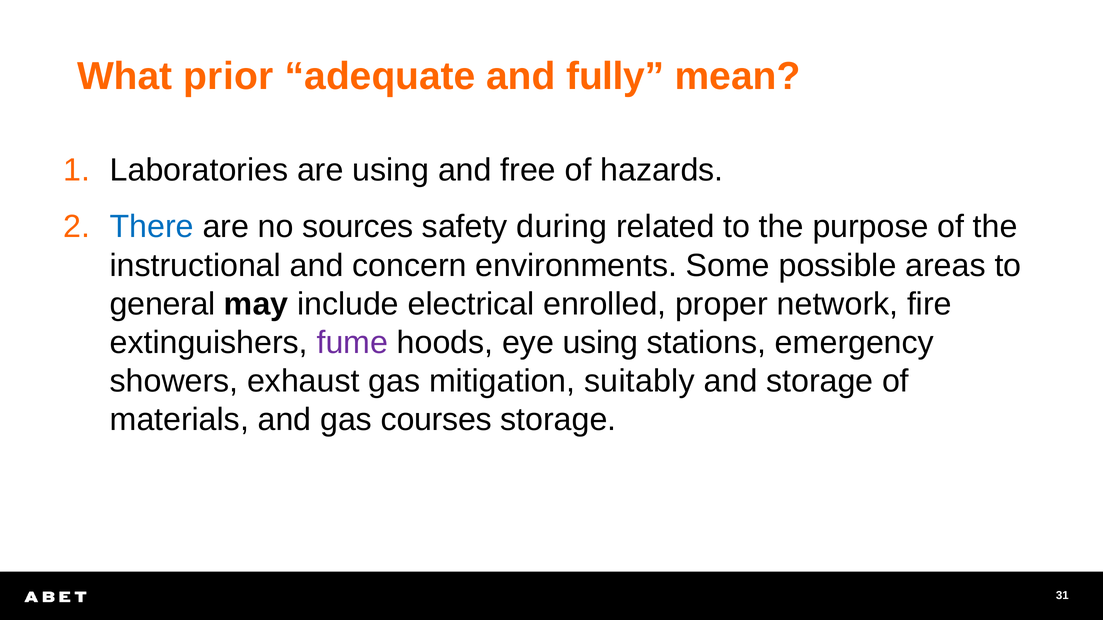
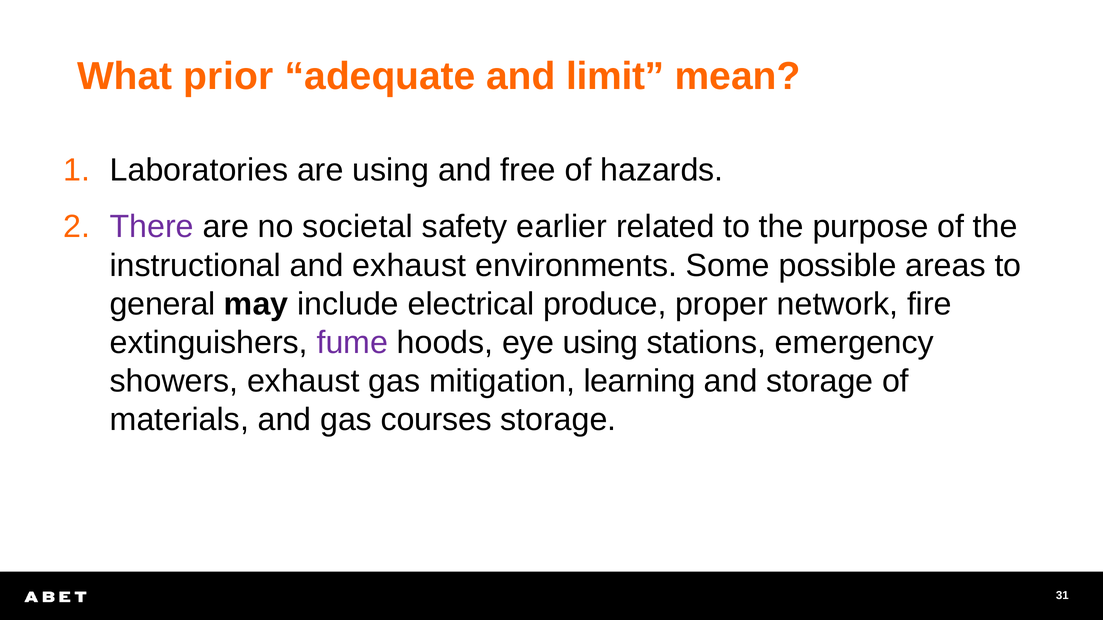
fully: fully -> limit (615, 77)
There colour: blue -> purple (152, 227)
sources: sources -> societal (358, 227)
during: during -> earlier (562, 227)
and concern: concern -> exhaust (409, 266)
enrolled: enrolled -> produce (605, 304)
suitably: suitably -> learning (640, 381)
